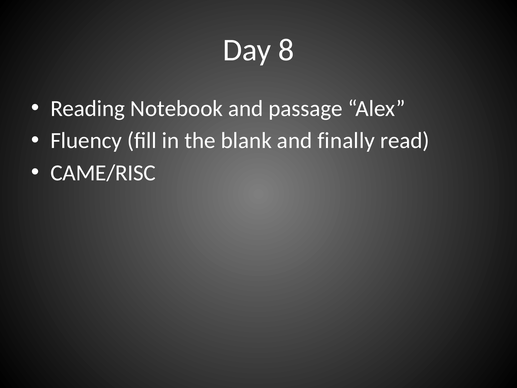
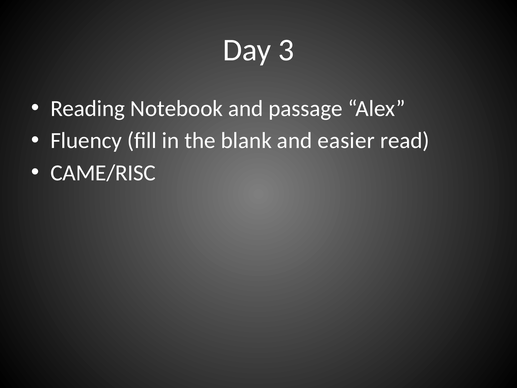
8: 8 -> 3 (286, 50)
finally: finally -> easier (346, 141)
